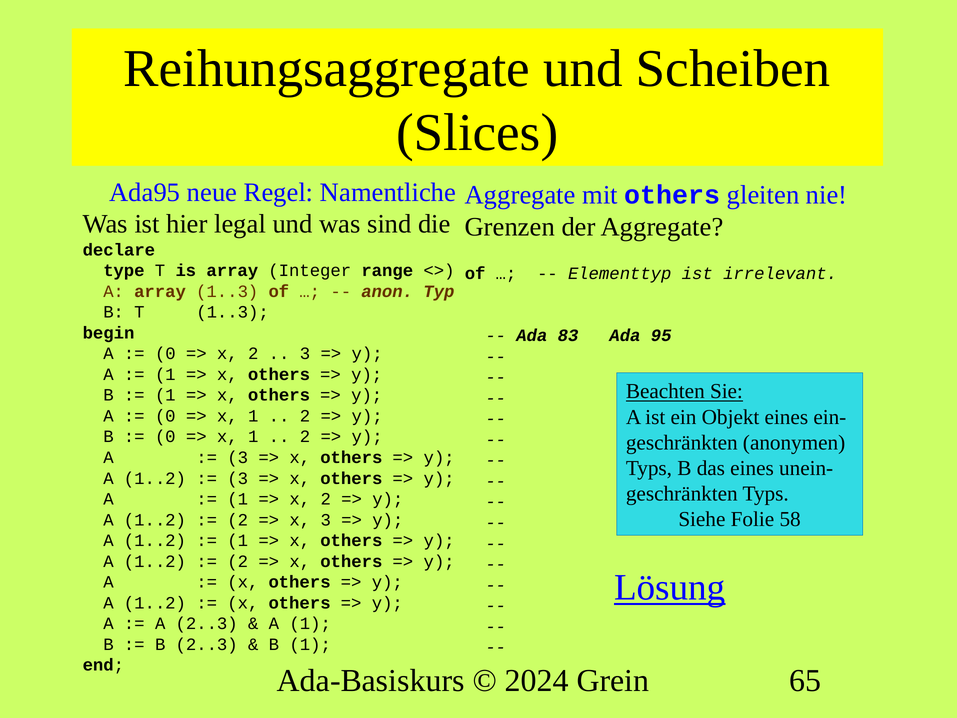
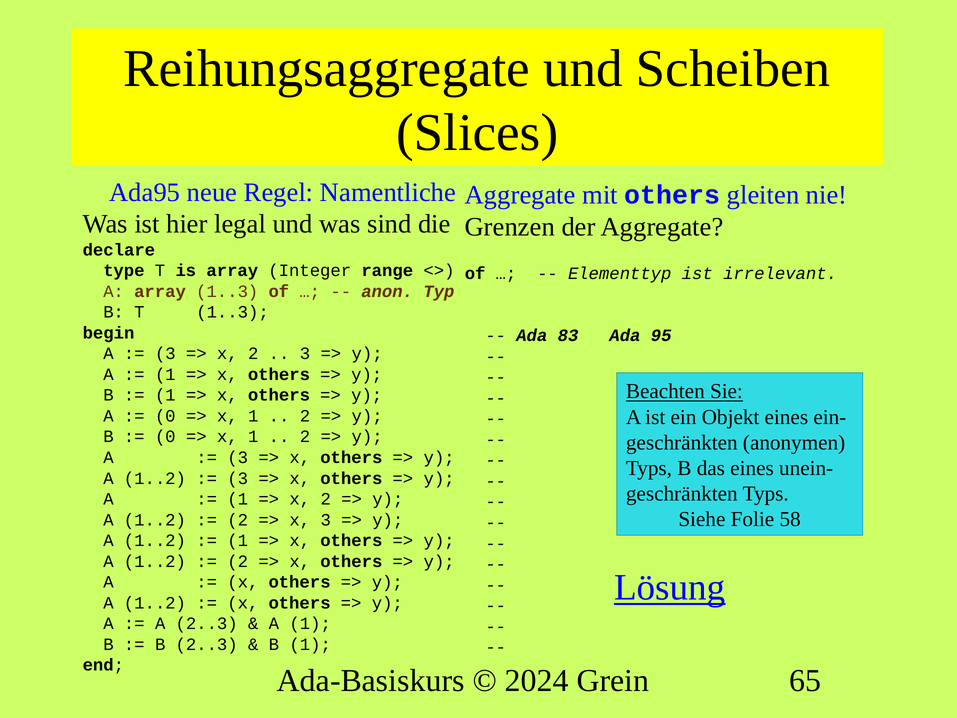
0: 0 -> 3 (165, 354)
